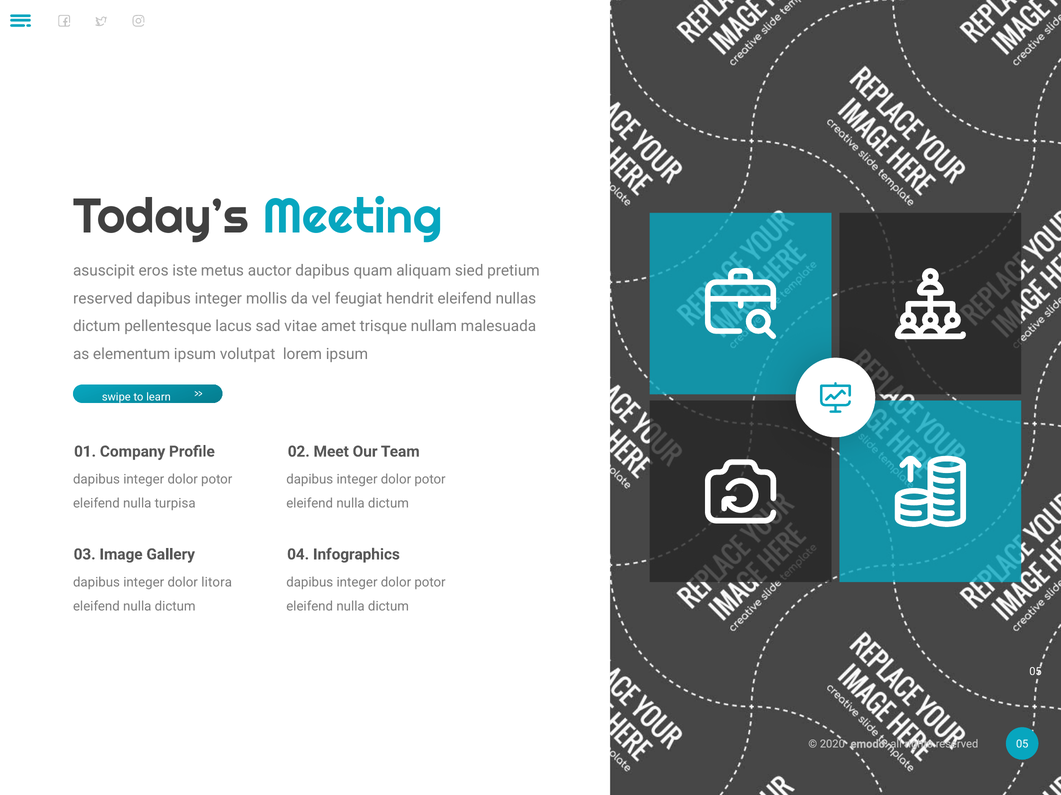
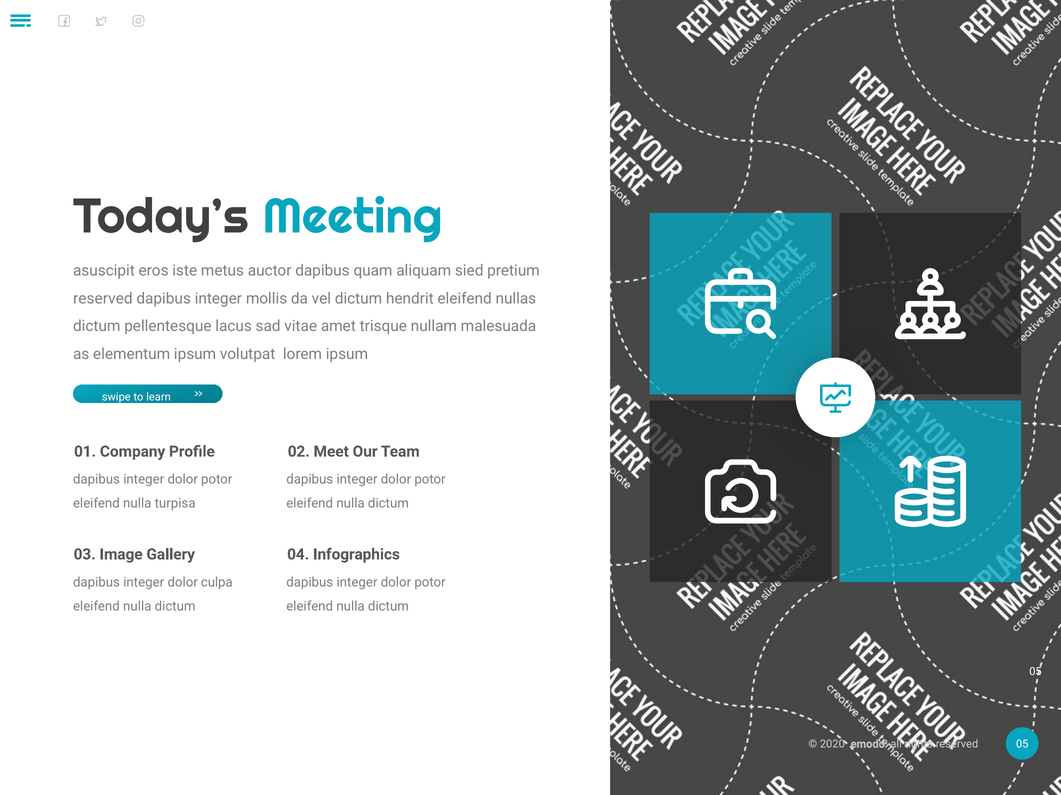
vel feugiat: feugiat -> dictum (359, 299)
litora: litora -> culpa (217, 583)
